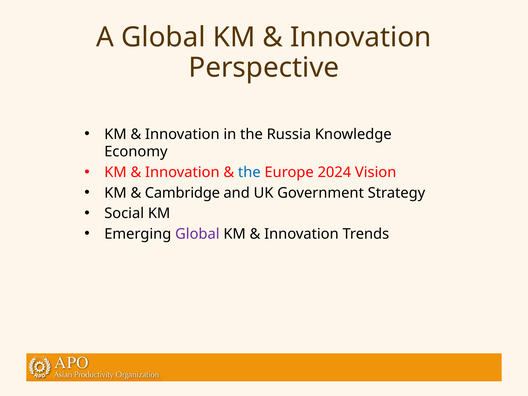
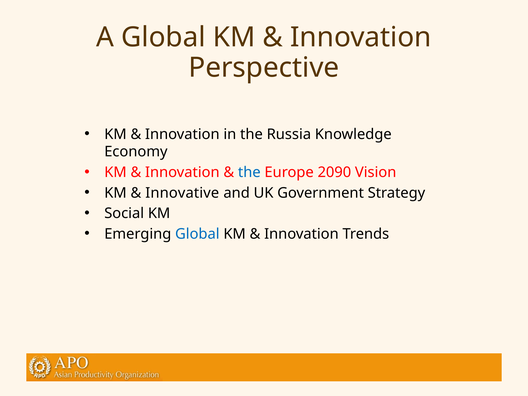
2024: 2024 -> 2090 (334, 172)
Cambridge: Cambridge -> Innovative (182, 193)
Global colour: purple -> blue (197, 234)
